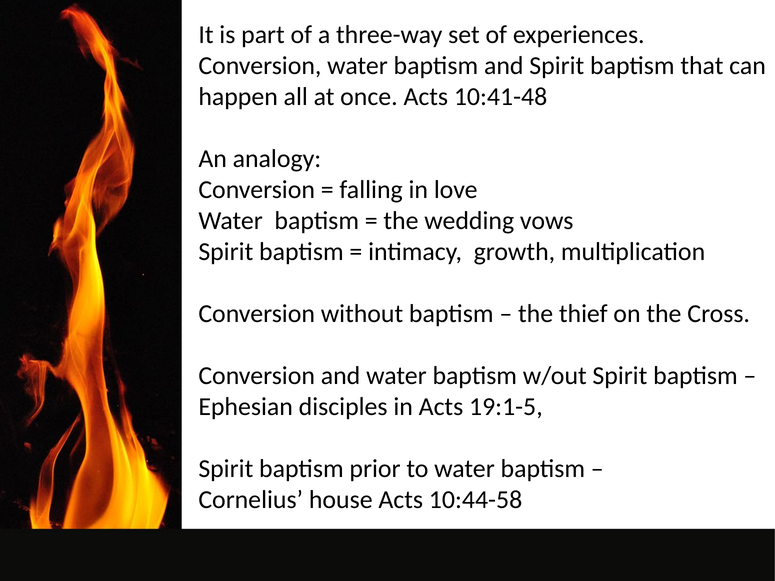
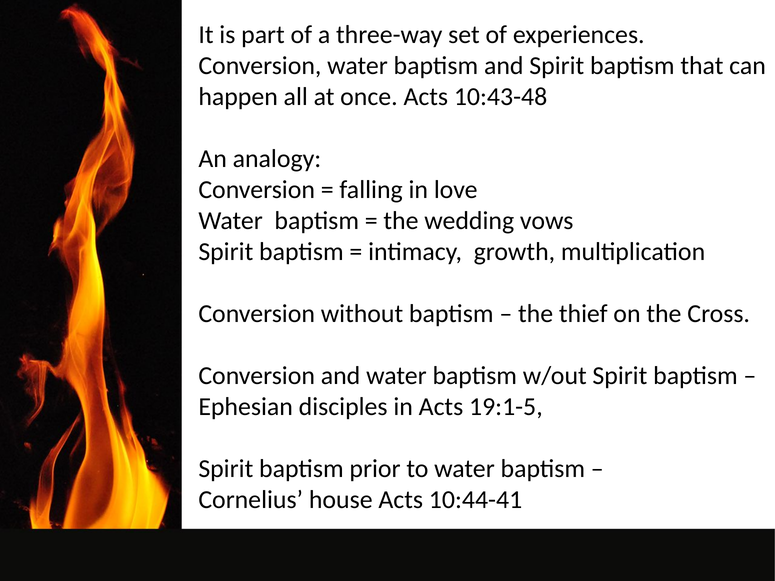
10:41-48: 10:41-48 -> 10:43-48 (501, 97)
10:44-58: 10:44-58 -> 10:44-41 (476, 500)
